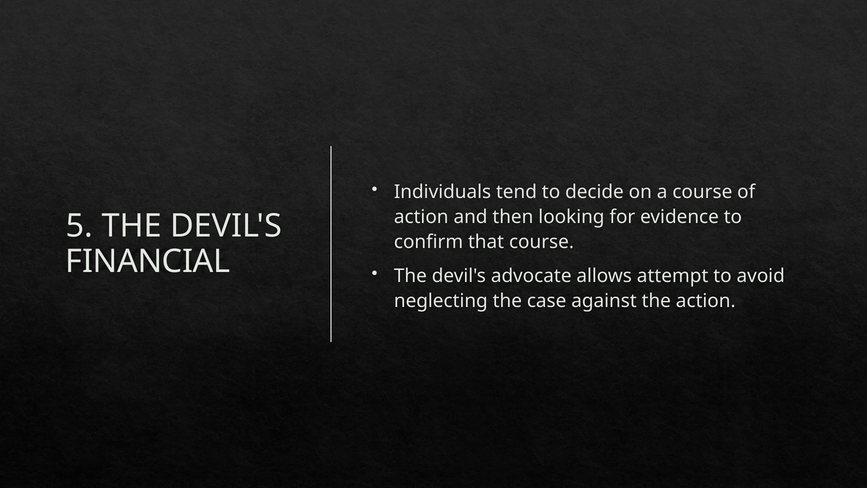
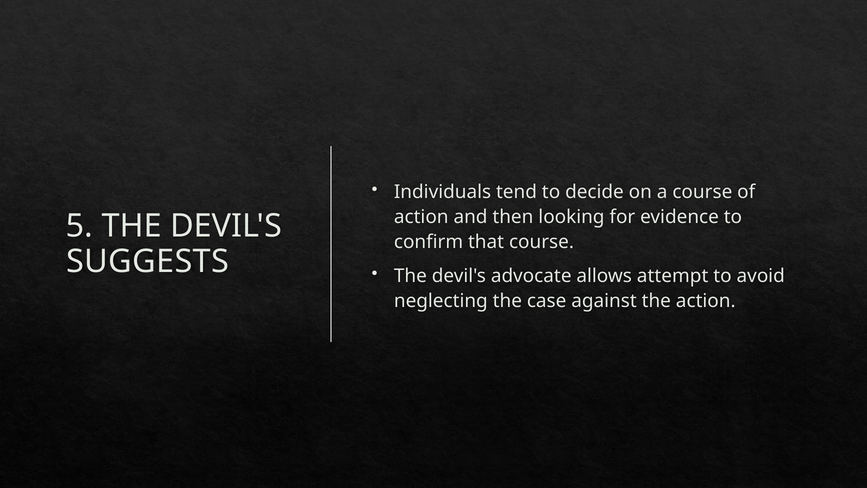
FINANCIAL: FINANCIAL -> SUGGESTS (148, 261)
